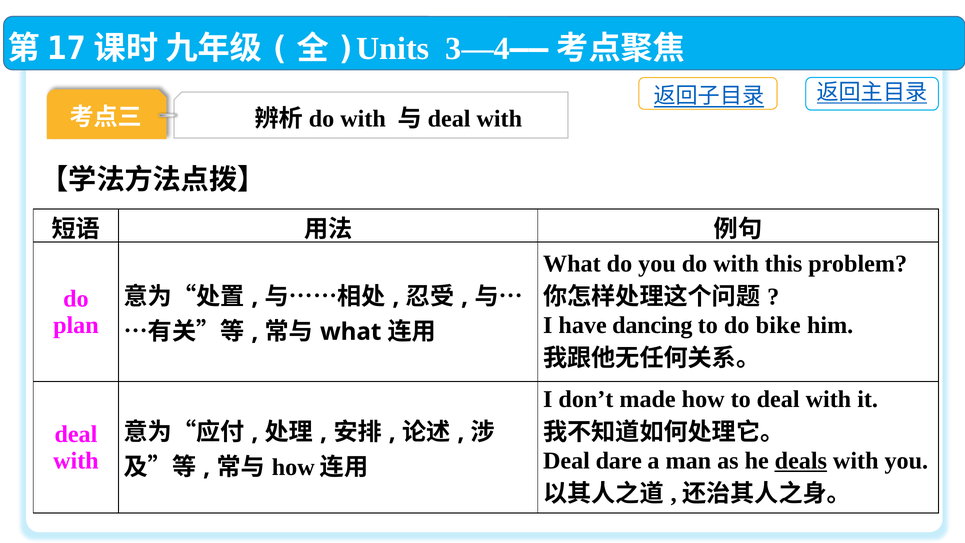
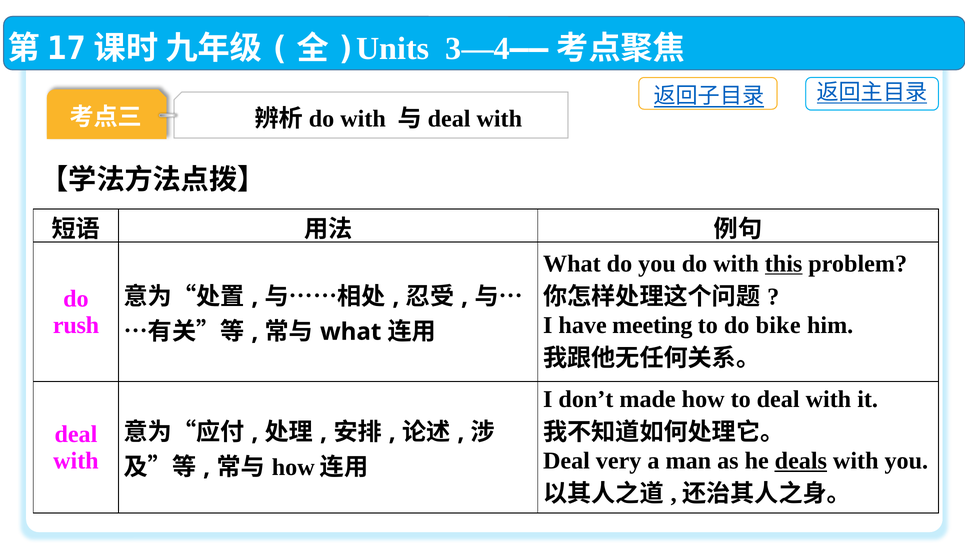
this underline: none -> present (784, 264)
plan: plan -> rush (76, 325)
dancing: dancing -> meeting (652, 325)
dare: dare -> very (619, 461)
